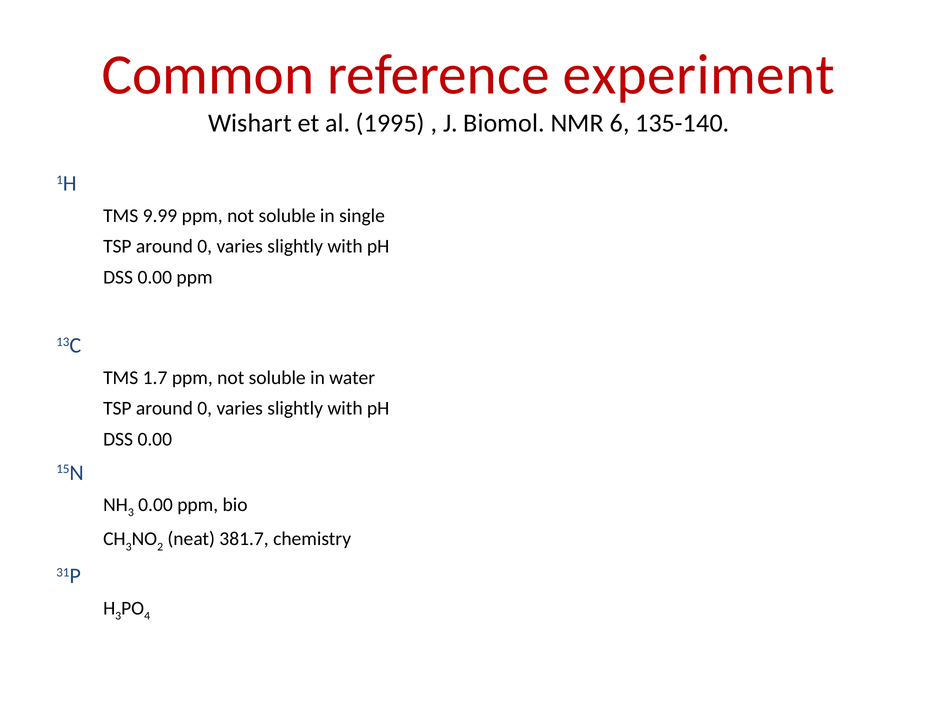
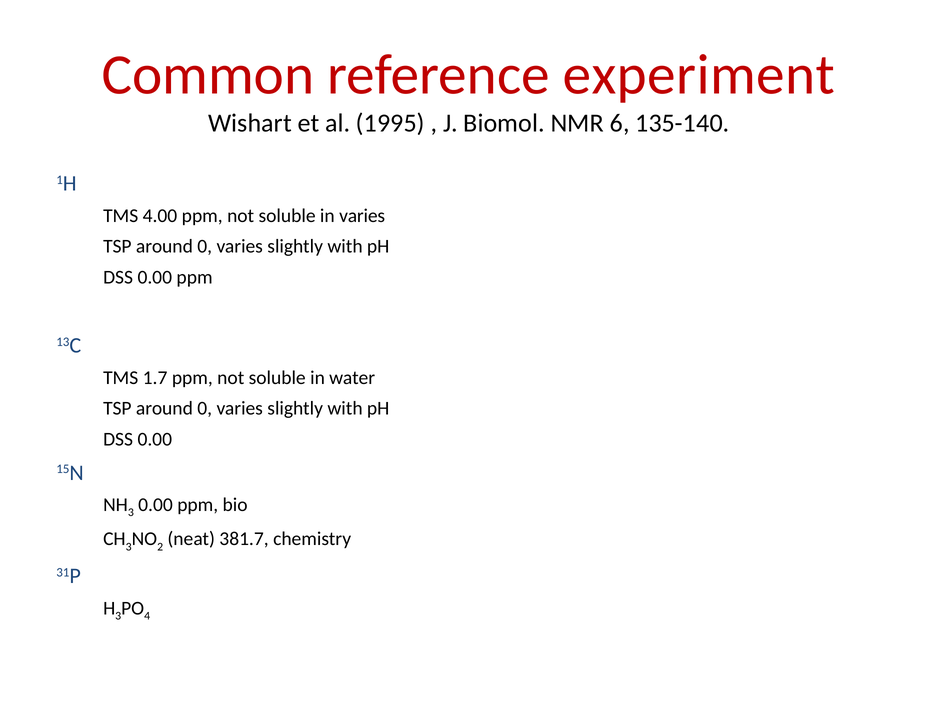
9.99: 9.99 -> 4.00 (160, 216)
in single: single -> varies (362, 216)
